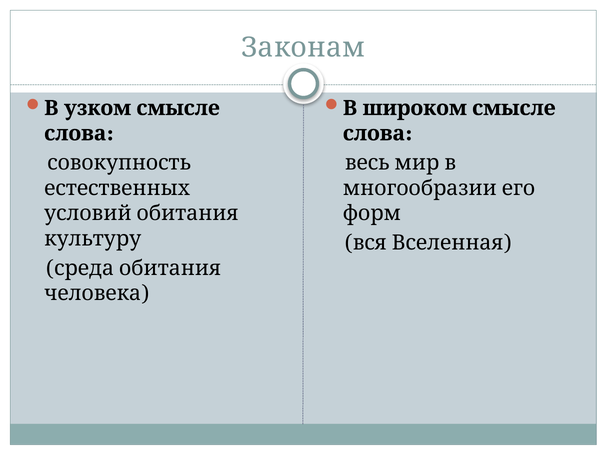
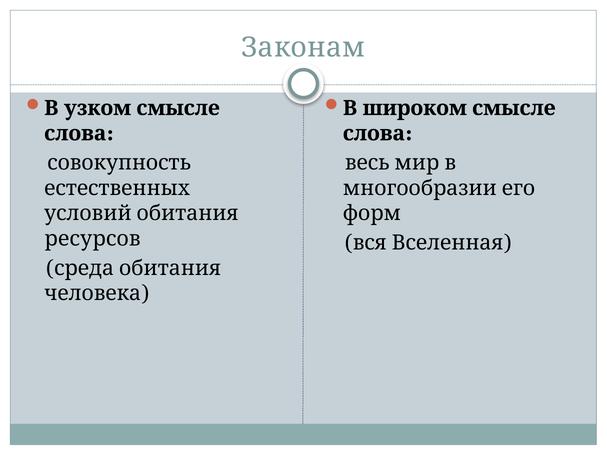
культуру: культуру -> ресурсов (93, 239)
